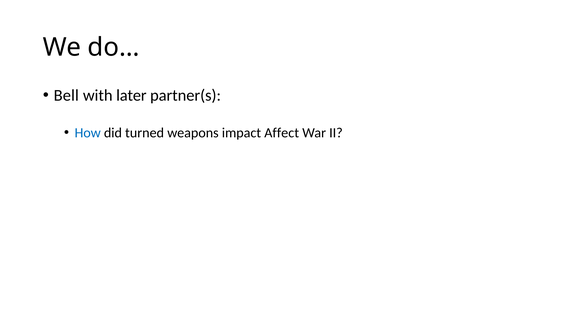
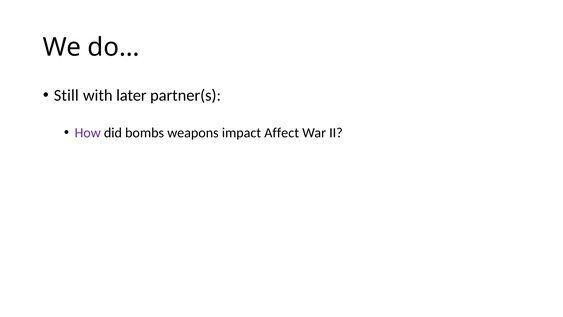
Bell: Bell -> Still (66, 95)
How colour: blue -> purple (88, 133)
turned: turned -> bombs (145, 133)
